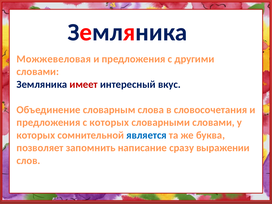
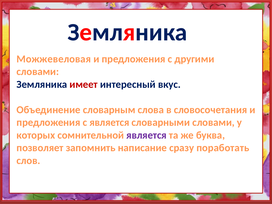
с которых: которых -> является (109, 123)
является colour: blue -> purple (147, 135)
выражении: выражении -> поработать (223, 148)
